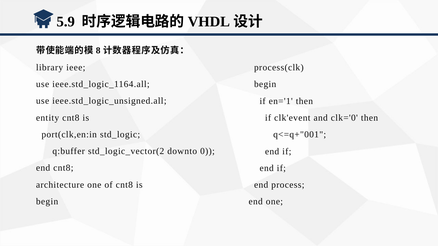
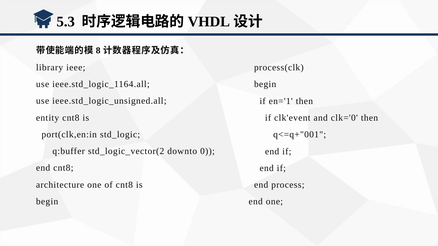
5.9: 5.9 -> 5.3 (66, 22)
